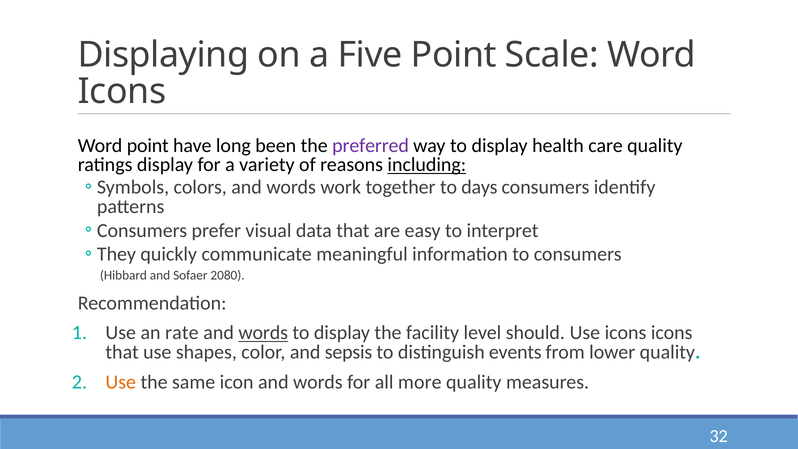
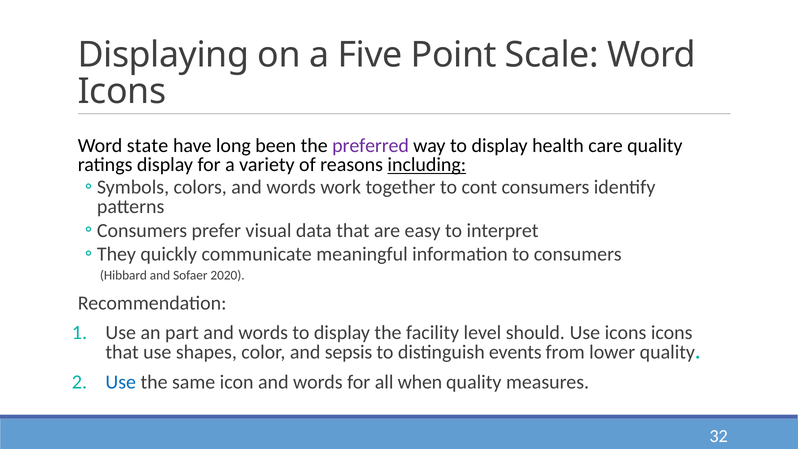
Word point: point -> state (148, 145)
days: days -> cont (479, 187)
2080: 2080 -> 2020 (228, 275)
rate: rate -> part (182, 333)
words underline: present -> none (263, 333)
Use colour: orange -> blue (121, 382)
more: more -> when (420, 382)
